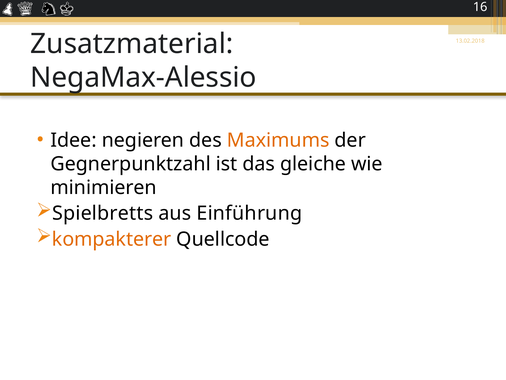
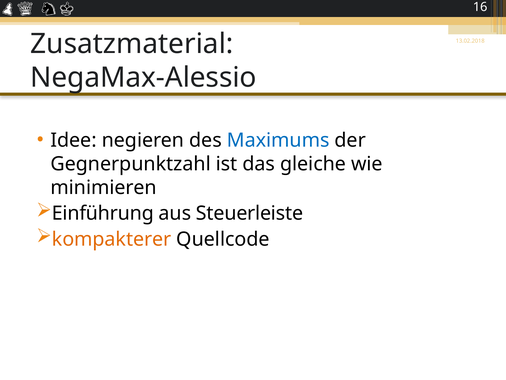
Maximums colour: orange -> blue (278, 140)
Spielbretts: Spielbretts -> Einführung (103, 213)
Einführung: Einführung -> Steuerleiste (250, 213)
